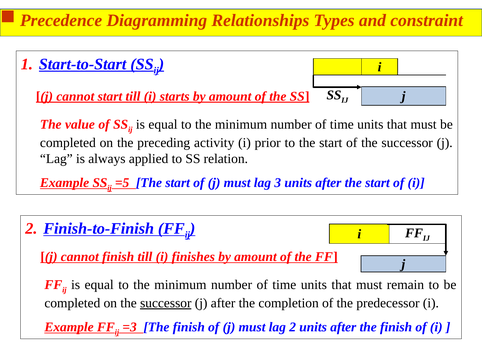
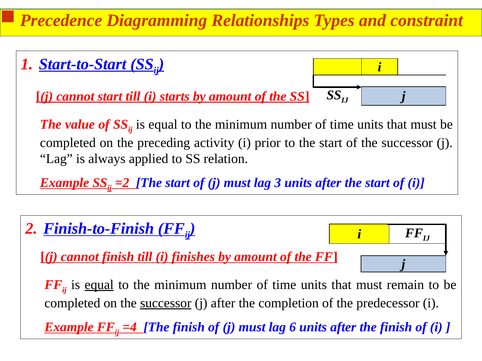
=5: =5 -> =2 (122, 183)
equal underline: none -> present (99, 285)
=3: =3 -> =4 (130, 328)
lag 2: 2 -> 6 (293, 328)
